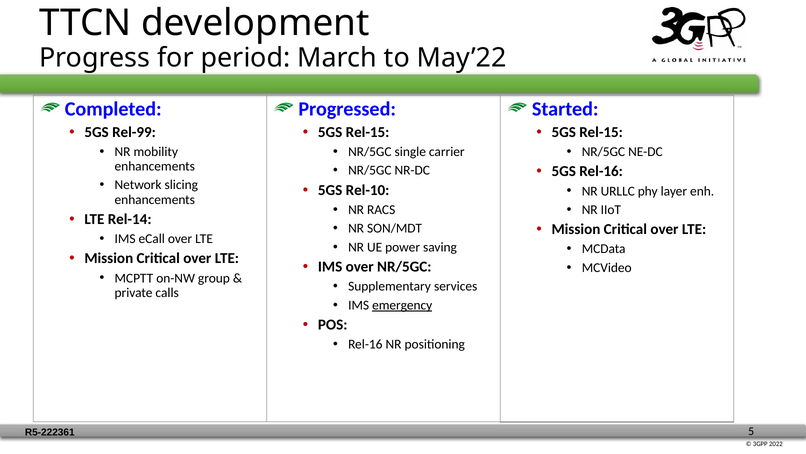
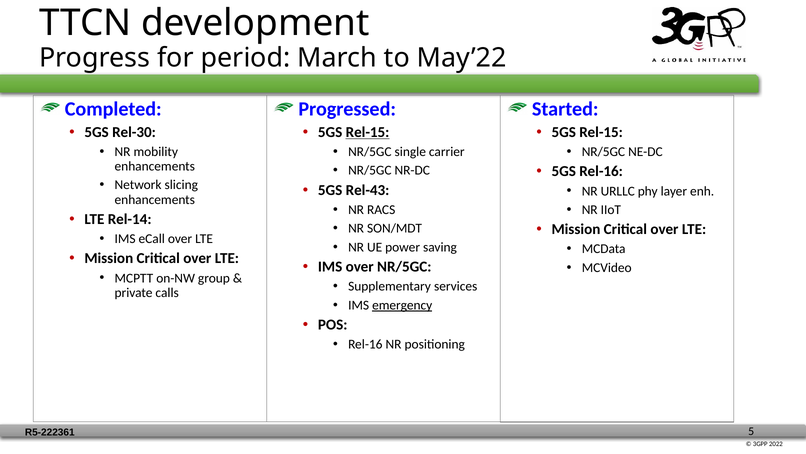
Rel-99: Rel-99 -> Rel-30 (134, 132)
Rel-15 underline: none -> present (368, 132)
Rel-10: Rel-10 -> Rel-43 (368, 190)
